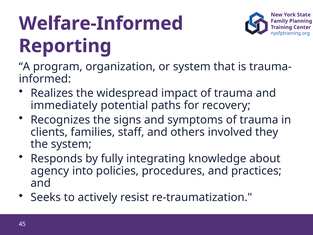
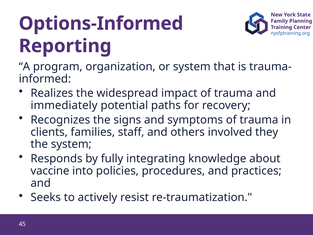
Welfare-Informed: Welfare-Informed -> Options-Informed (101, 23)
agency: agency -> vaccine (50, 171)
